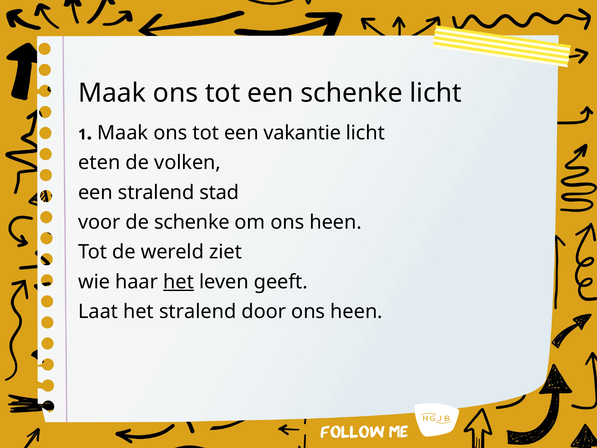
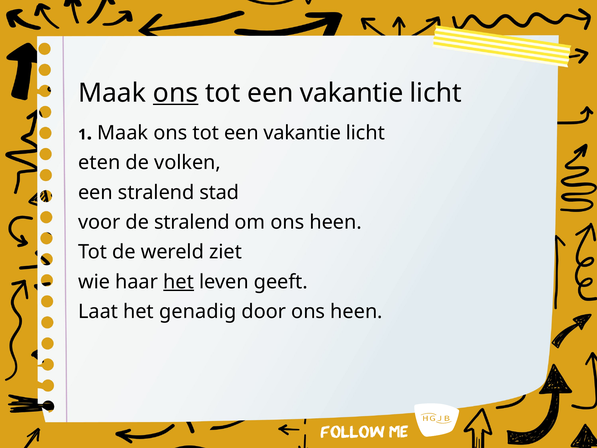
ons underline: none -> present (176, 93)
schenke: schenke -> vakantie (352, 93)
de schenke: schenke -> stralend (192, 222)
het stralend: stralend -> genadig (198, 311)
